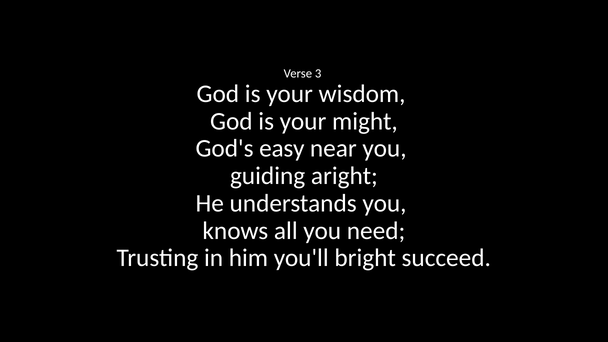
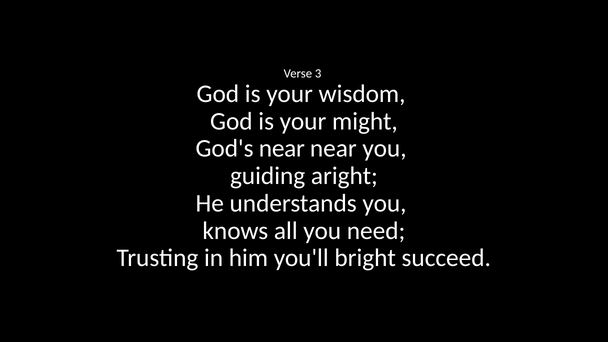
God's easy: easy -> near (282, 149)
